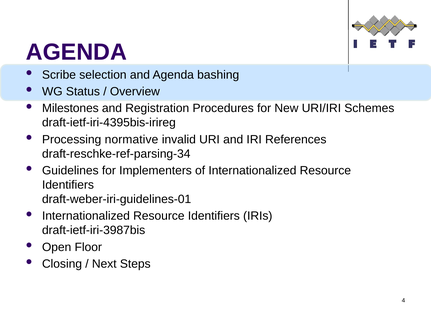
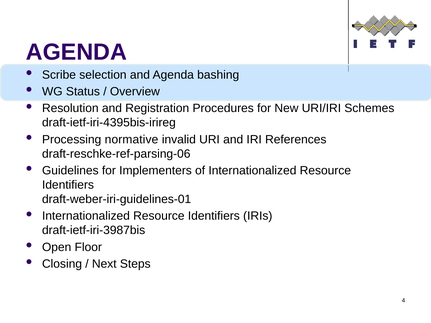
Milestones: Milestones -> Resolution (70, 108)
draft-reschke-ref-parsing-34: draft-reschke-ref-parsing-34 -> draft-reschke-ref-parsing-06 (116, 154)
